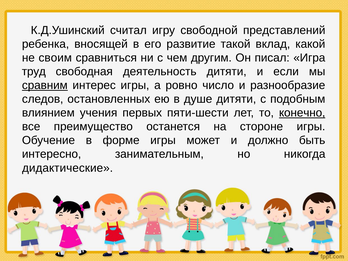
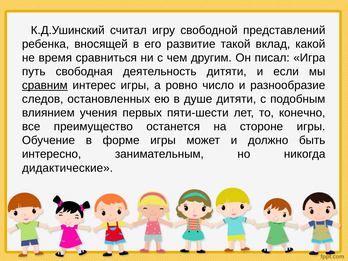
своим: своим -> время (55, 58)
труд: труд -> путь (34, 72)
конечно underline: present -> none (302, 113)
